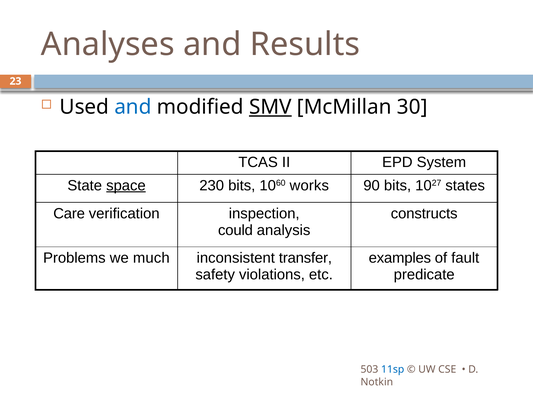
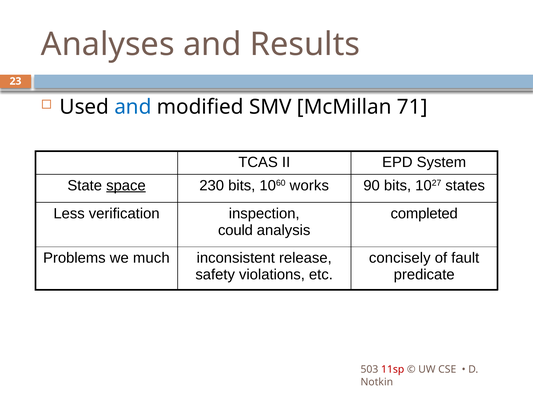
SMV underline: present -> none (270, 107)
30: 30 -> 71 (412, 107)
Care: Care -> Less (69, 213)
constructs: constructs -> completed (424, 213)
transfer: transfer -> release (305, 258)
examples: examples -> concisely (400, 258)
11sp colour: blue -> red (393, 369)
